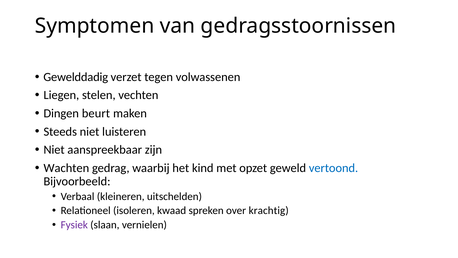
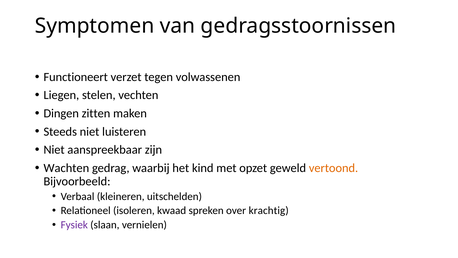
Gewelddadig: Gewelddadig -> Functioneert (76, 77)
beurt: beurt -> zitten (96, 113)
vertoond colour: blue -> orange (333, 168)
